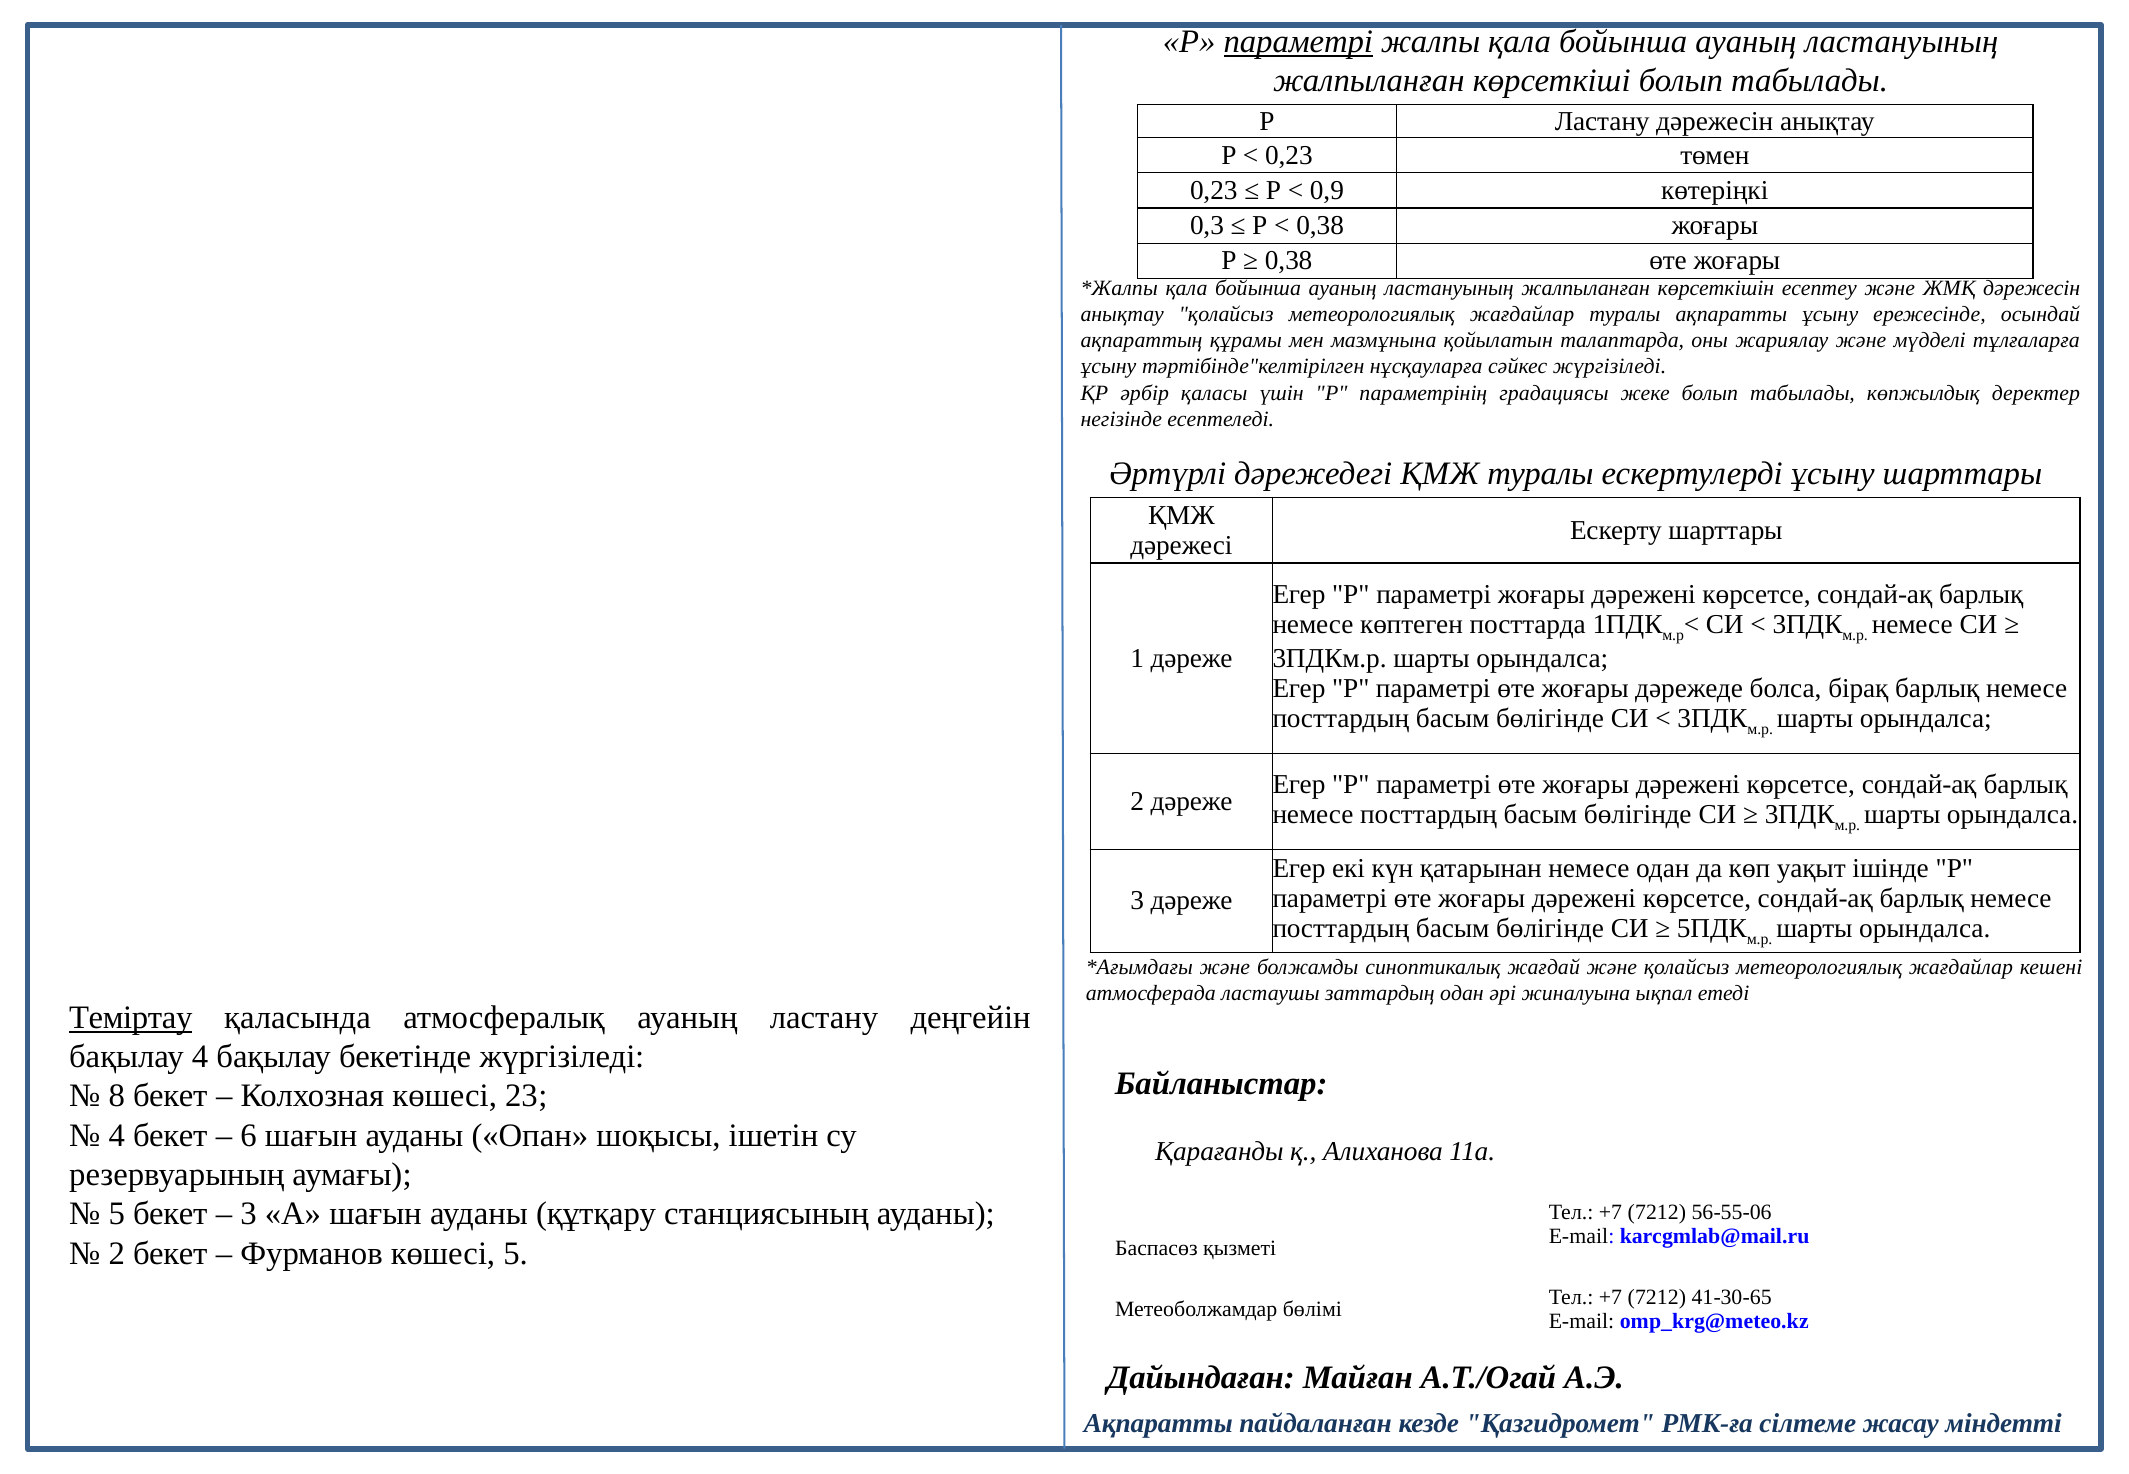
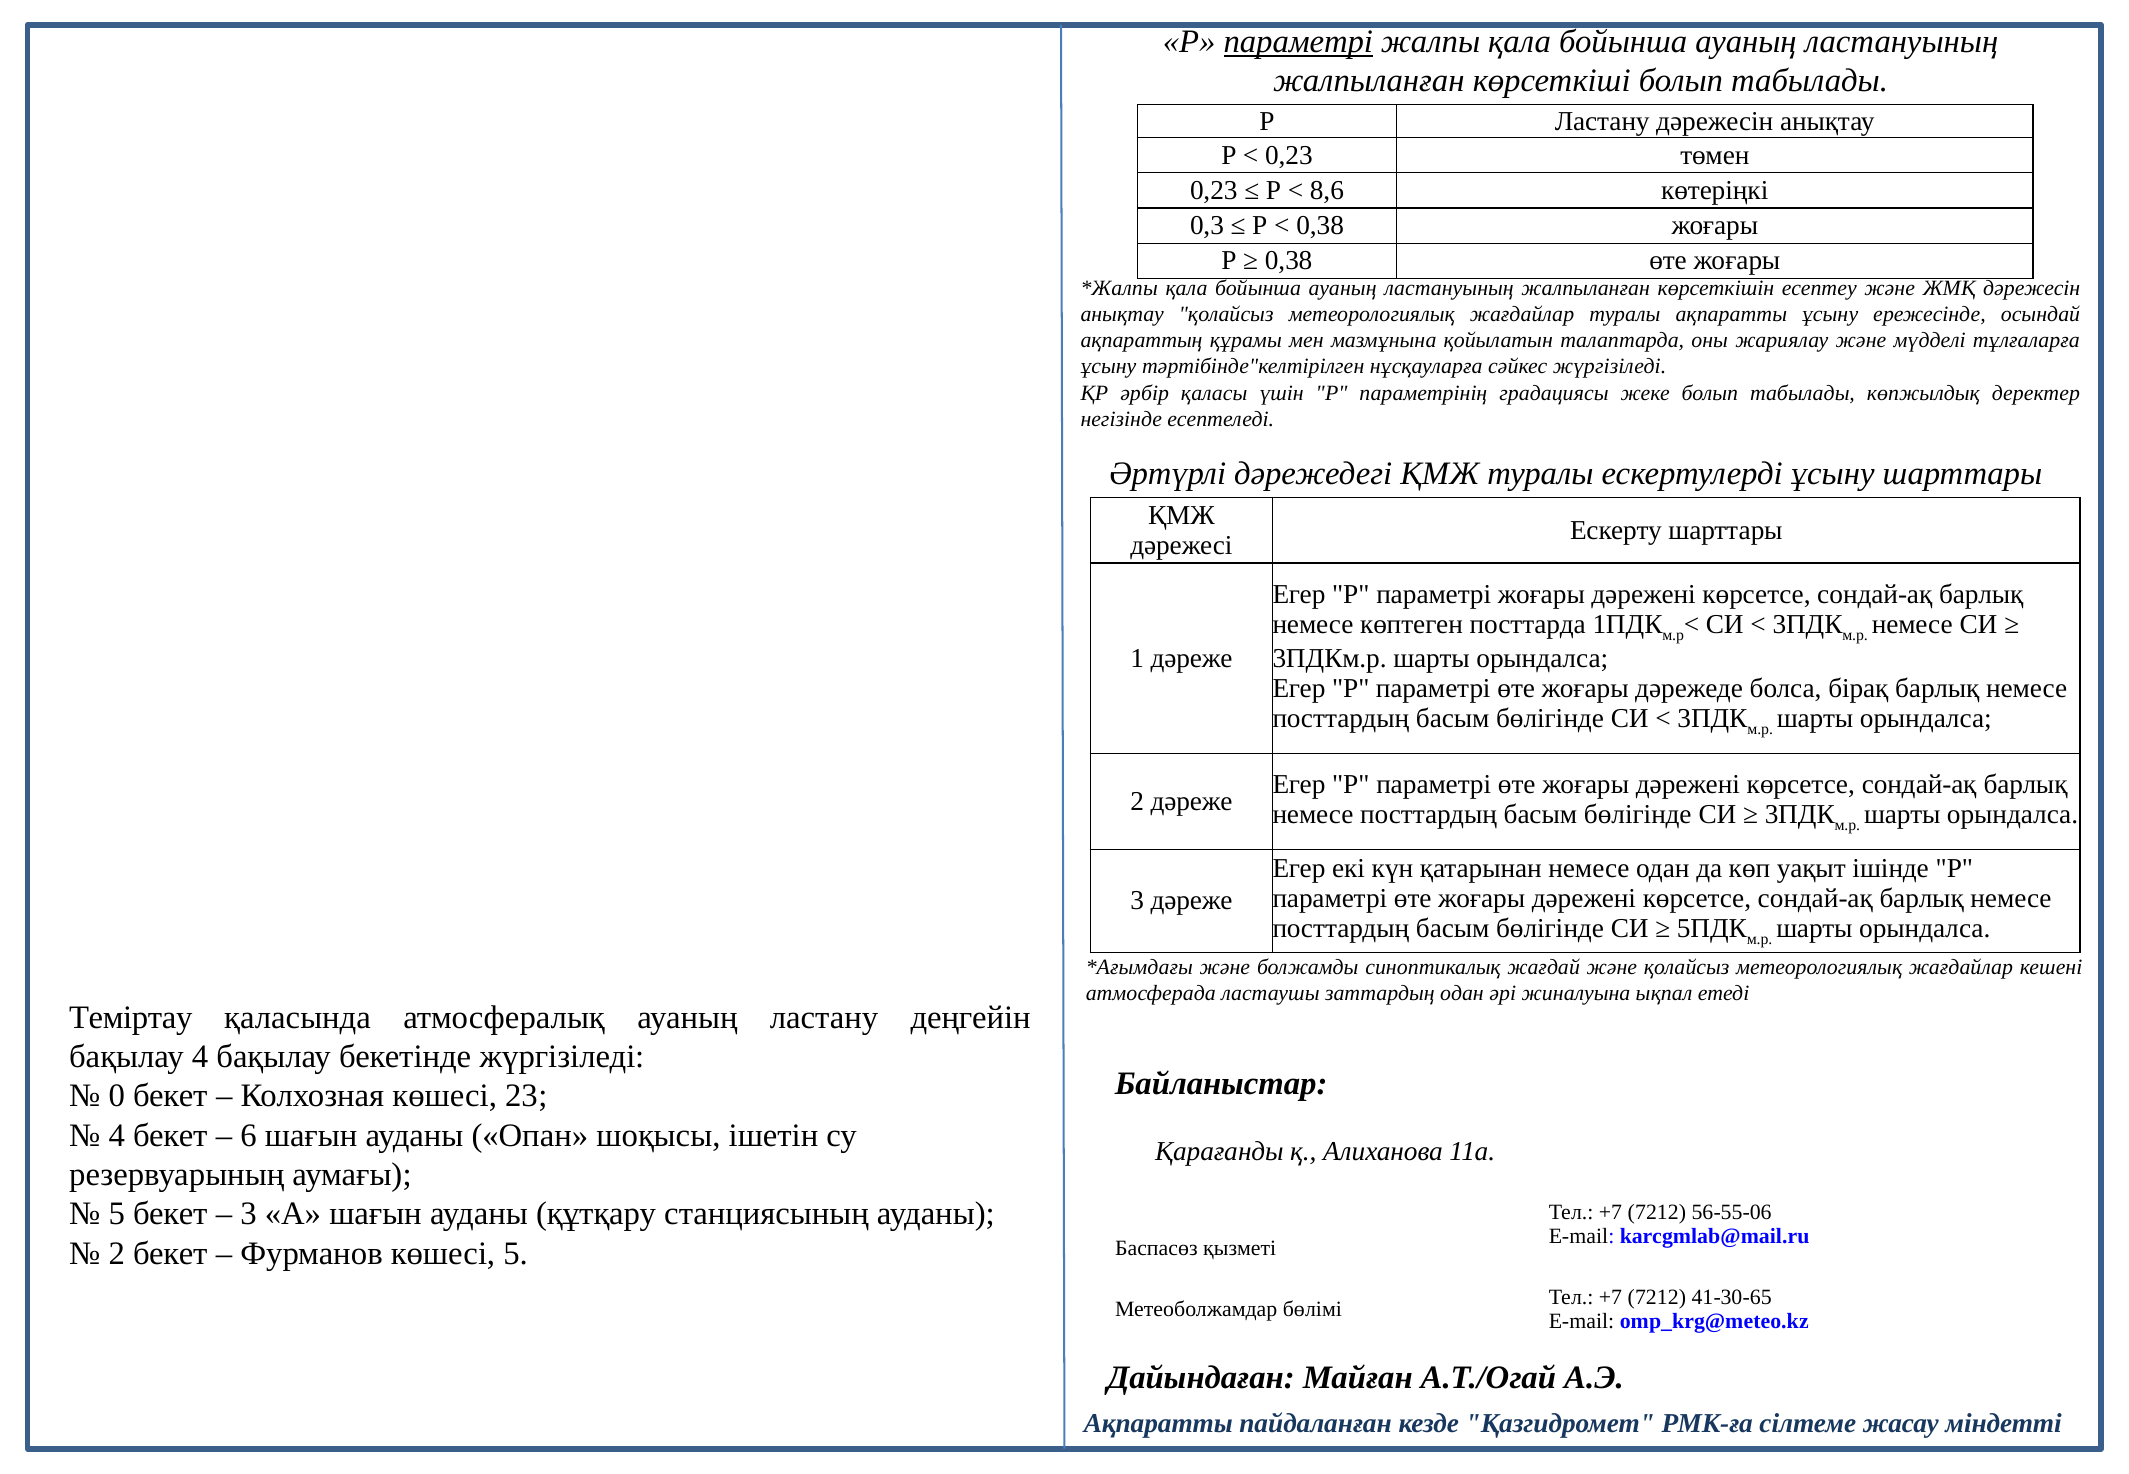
0,9: 0,9 -> 8,6 (1327, 190)
Теміртау underline: present -> none (131, 1017)
8: 8 -> 0 (117, 1096)
